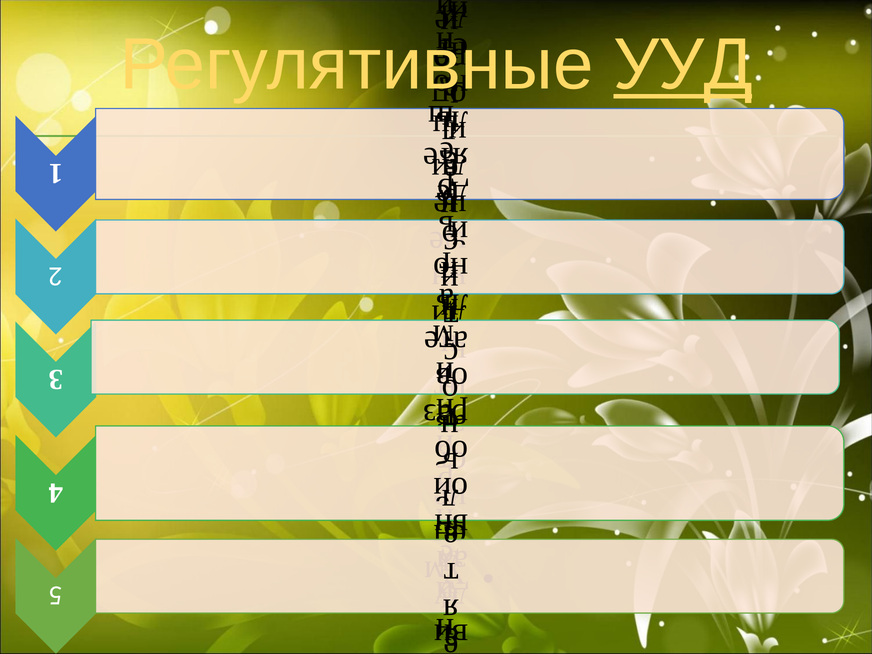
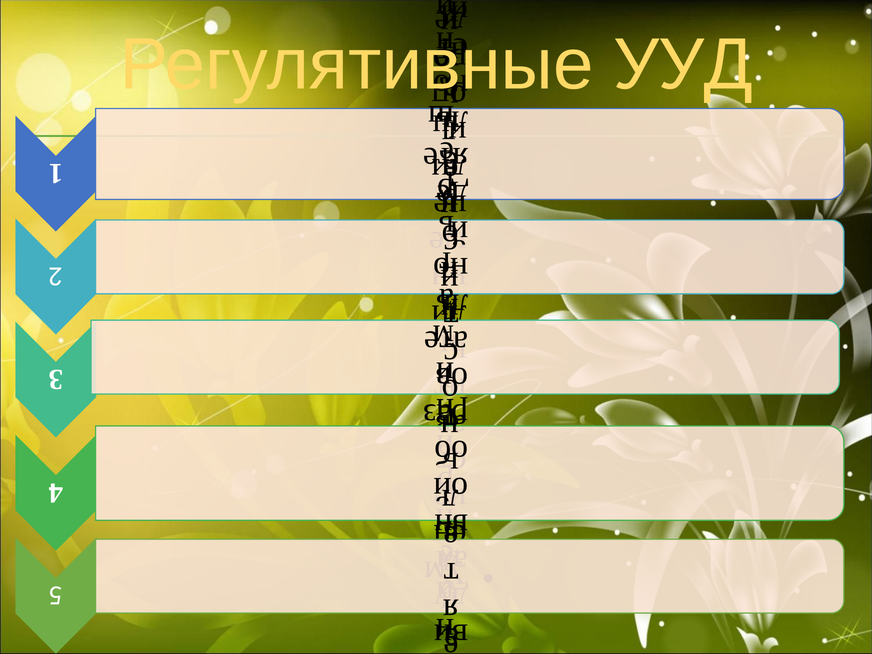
УУД underline: present -> none (683, 65)
